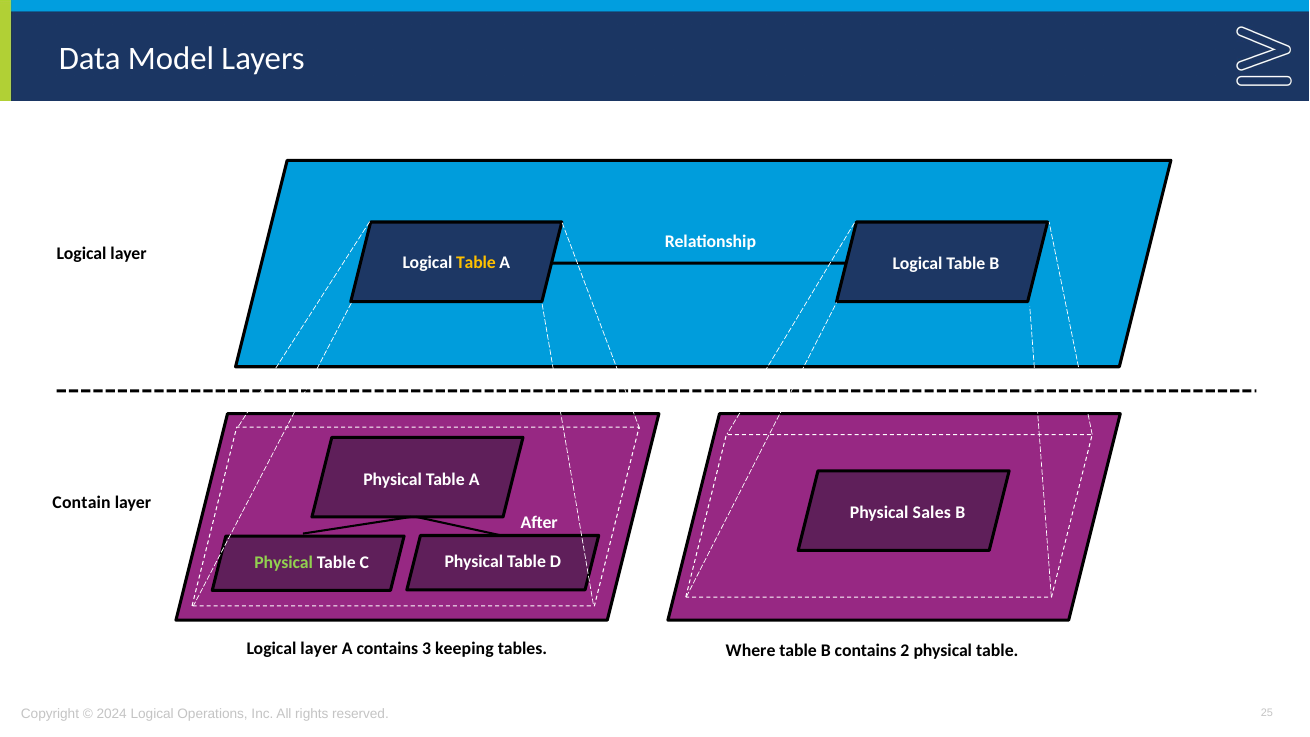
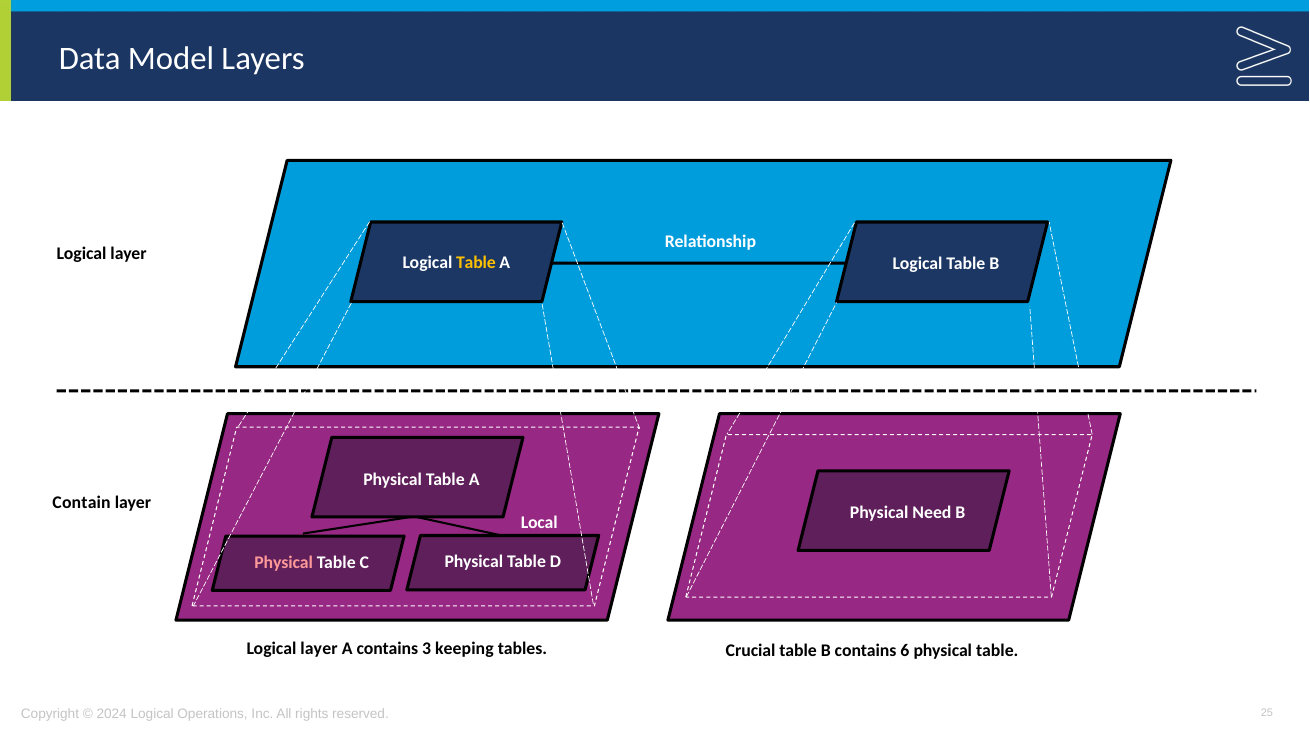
Sales: Sales -> Need (932, 513)
After: After -> Local (539, 523)
Physical colour: light green -> pink (284, 562)
Where: Where -> Crucial (751, 650)
2: 2 -> 6 (905, 650)
